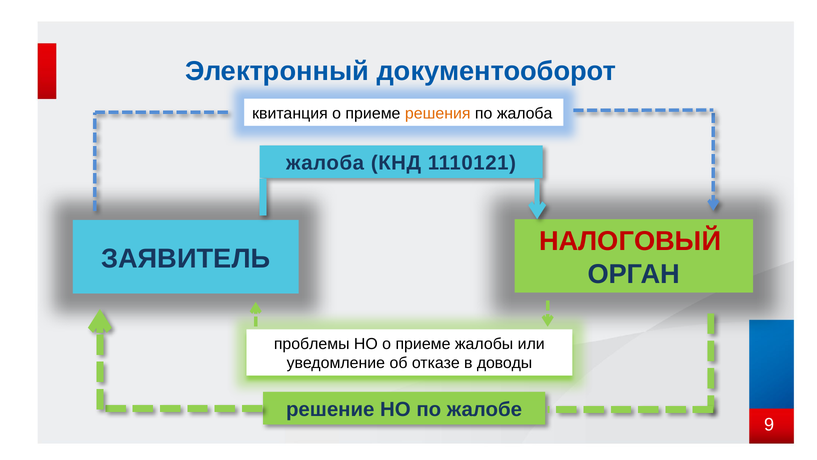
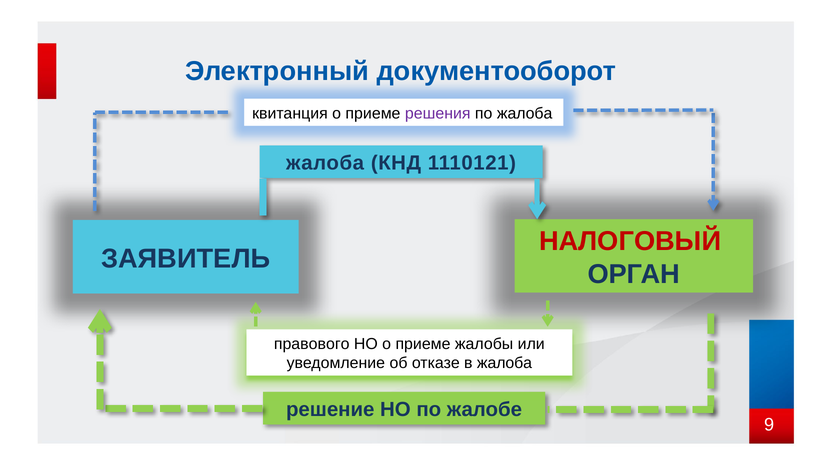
решения colour: orange -> purple (438, 113)
проблемы: проблемы -> правового (312, 344)
в доводы: доводы -> жалоба (505, 363)
